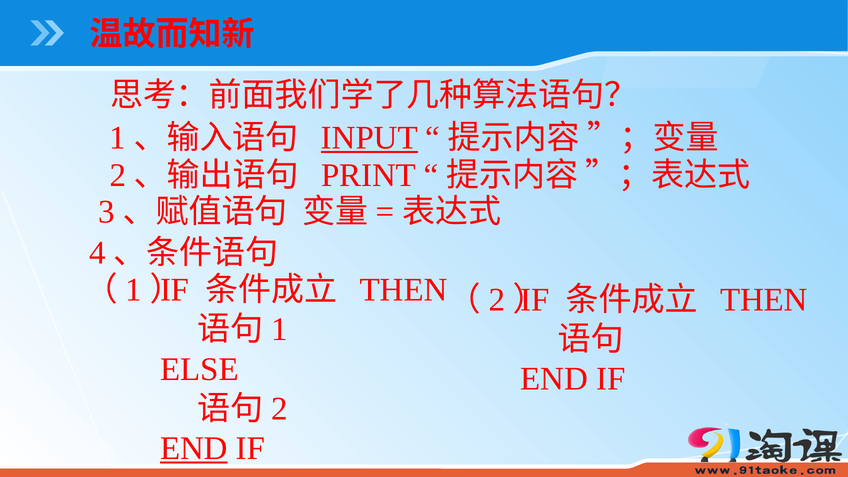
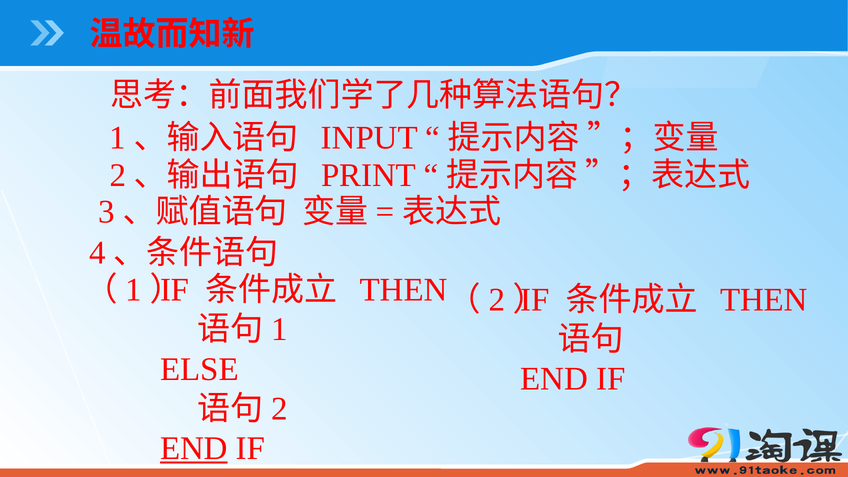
INPUT underline: present -> none (369, 138)
